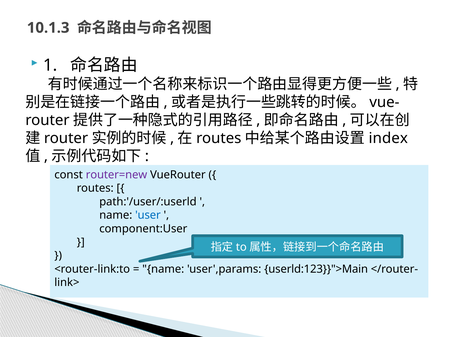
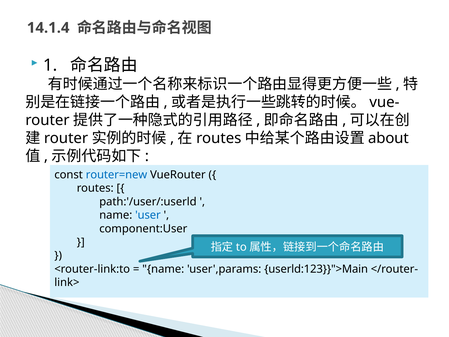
10.1.3: 10.1.3 -> 14.1.4 (48, 28)
index: index -> about (388, 138)
router=new colour: purple -> blue (116, 175)
